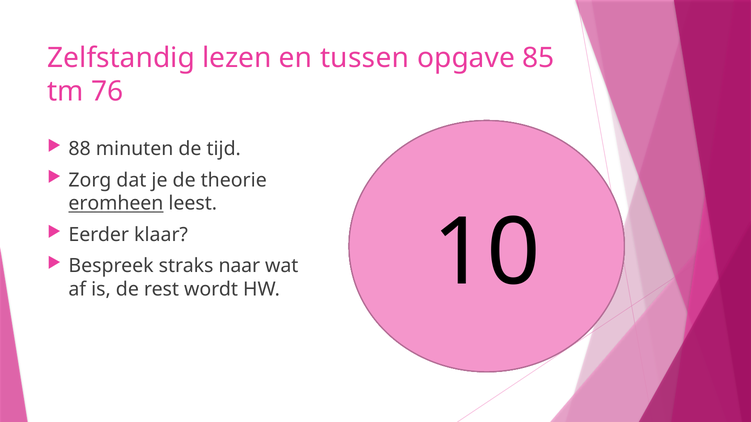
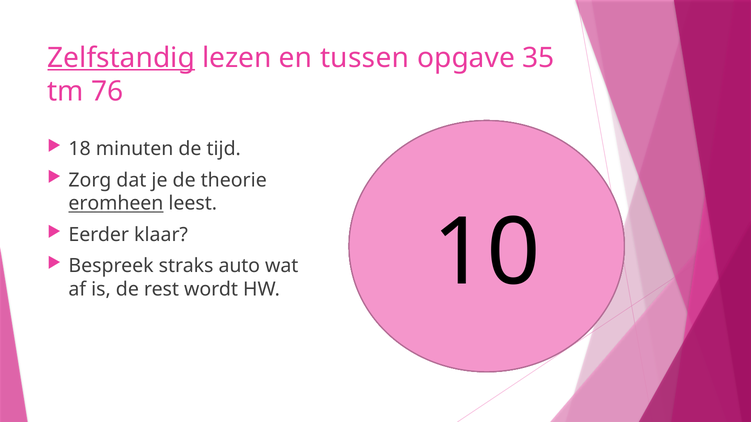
Zelfstandig underline: none -> present (121, 58)
85: 85 -> 35 (538, 58)
88: 88 -> 18 (80, 149)
naar: naar -> auto (239, 266)
